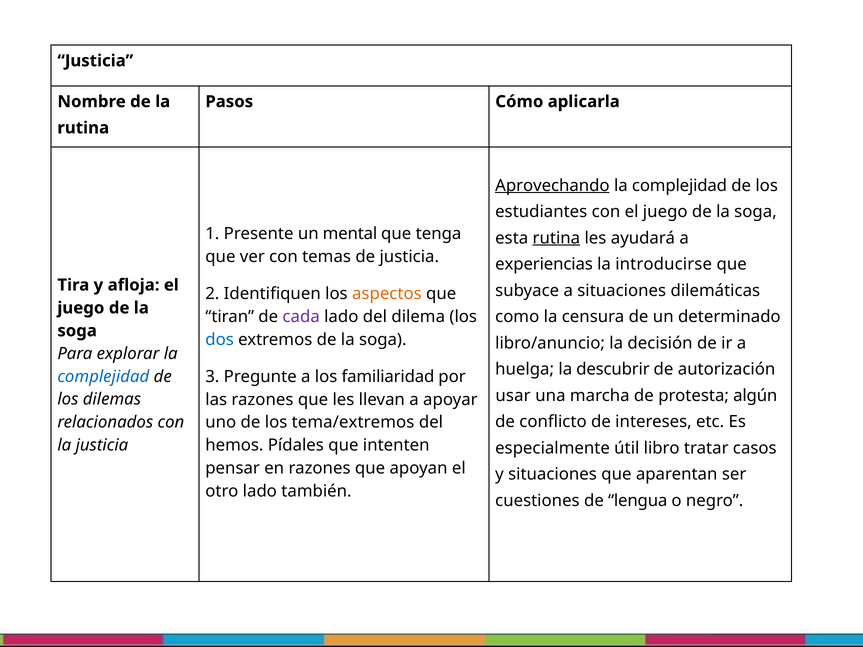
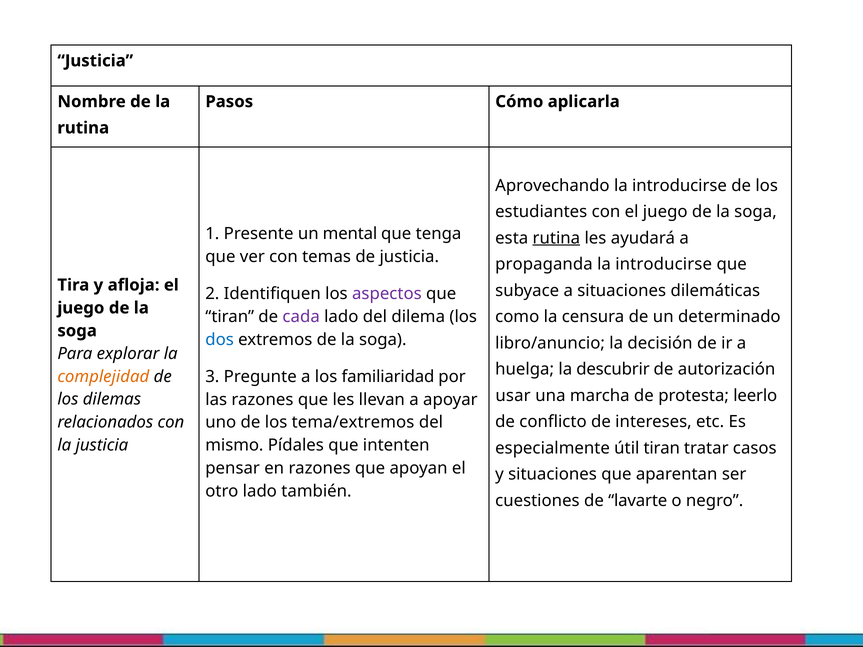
Aprovechando underline: present -> none (552, 186)
complejidad: complejidad -> introducirse (679, 186)
experiencias: experiencias -> propaganda (544, 264)
aspectos colour: orange -> purple (387, 294)
complejidad colour: blue -> orange (103, 377)
algún: algún -> leerlo (755, 396)
hemos: hemos -> mismo (234, 445)
útil libro: libro -> tiran (662, 448)
lengua: lengua -> lavarte (638, 501)
